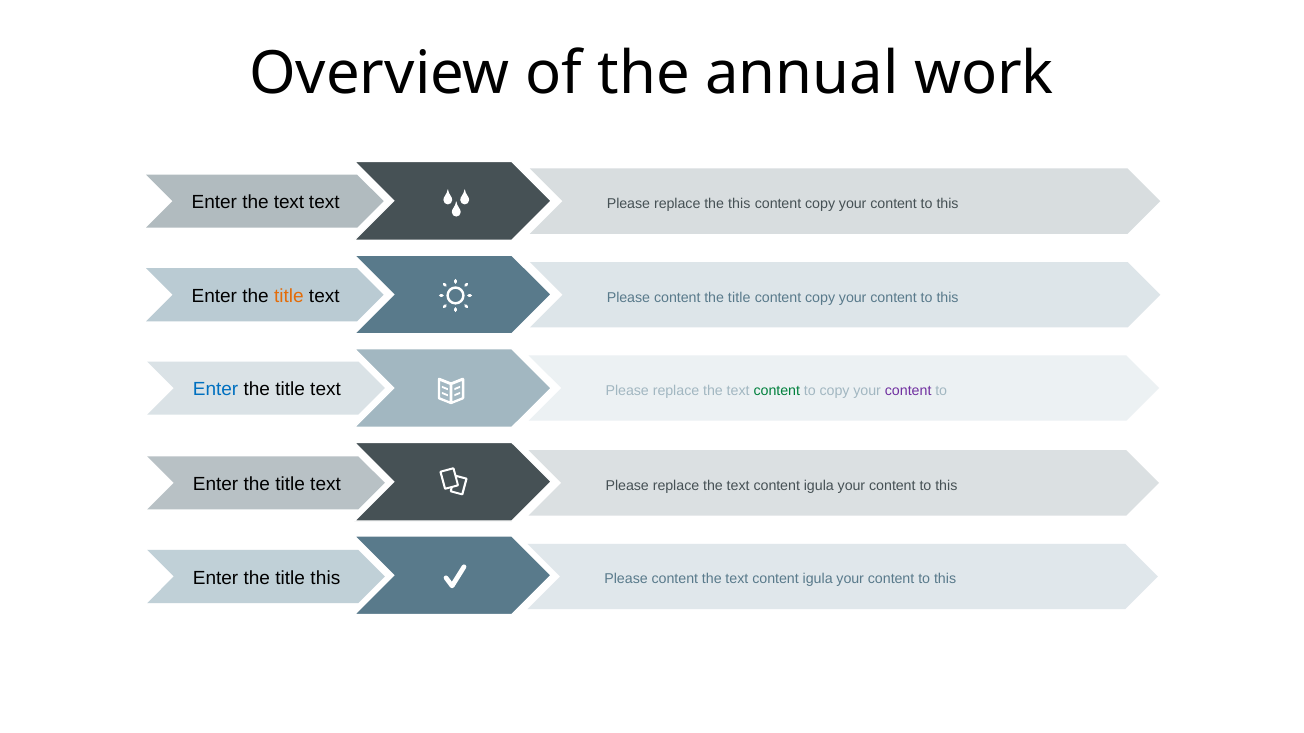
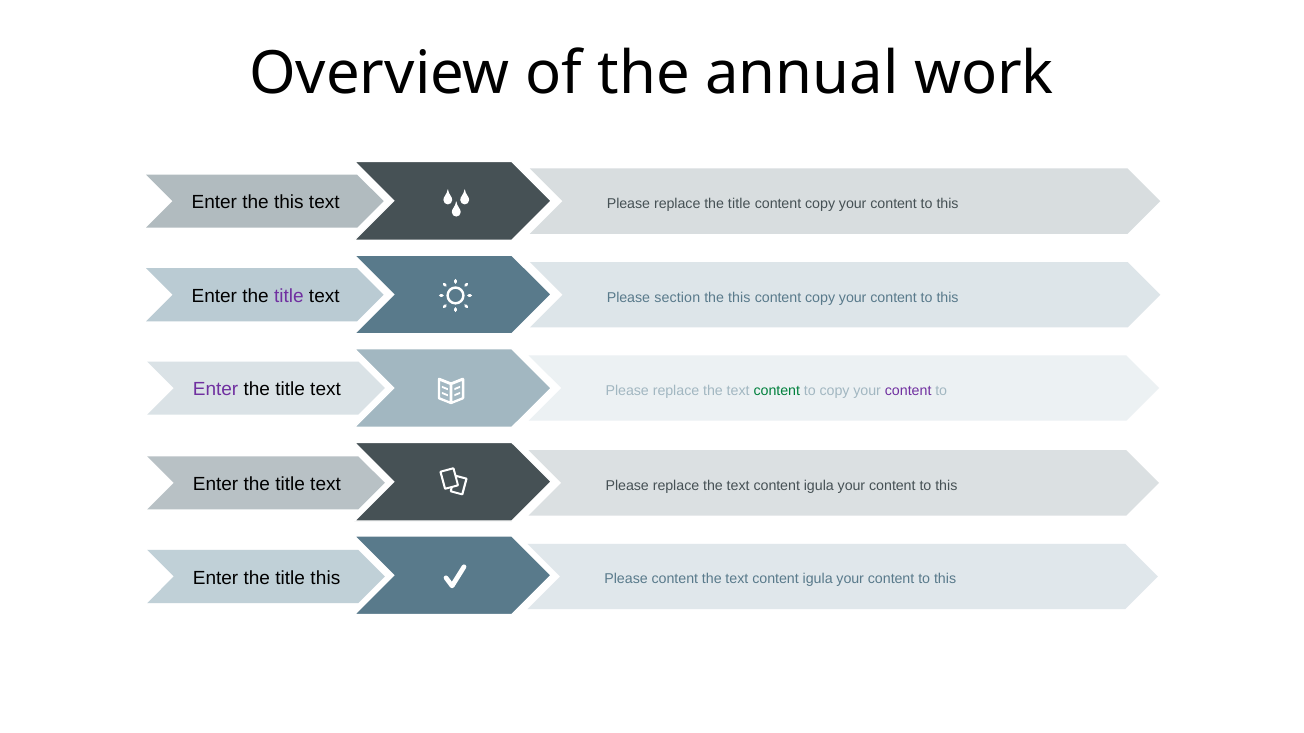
Enter the text: text -> this (289, 203)
replace the this: this -> title (739, 204)
title colour: orange -> purple (289, 296)
text Please content: content -> section (677, 298)
title: title -> this (739, 298)
Enter colour: blue -> purple (216, 390)
